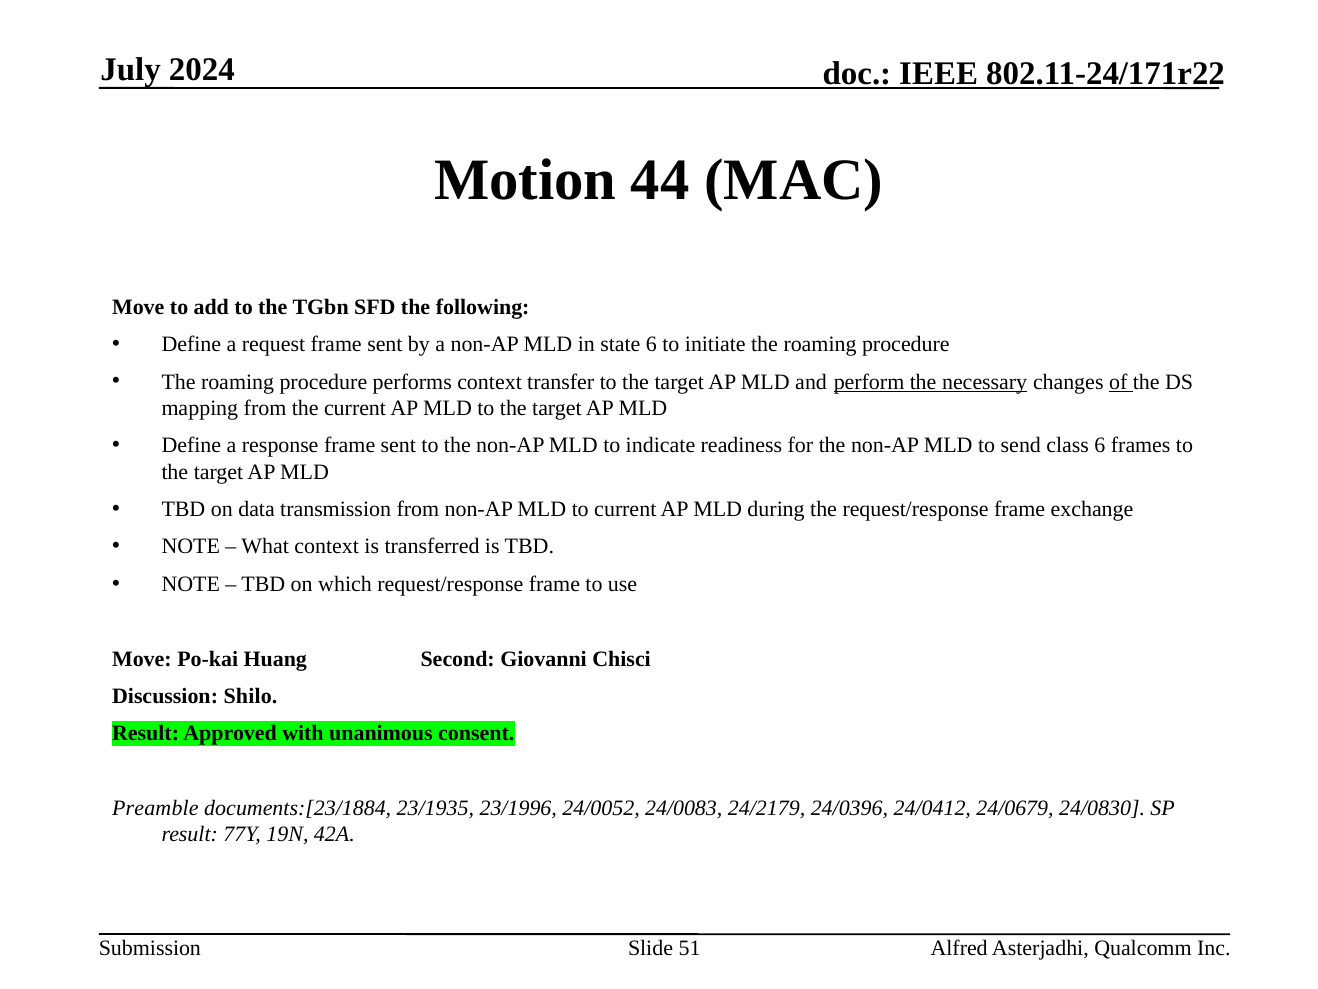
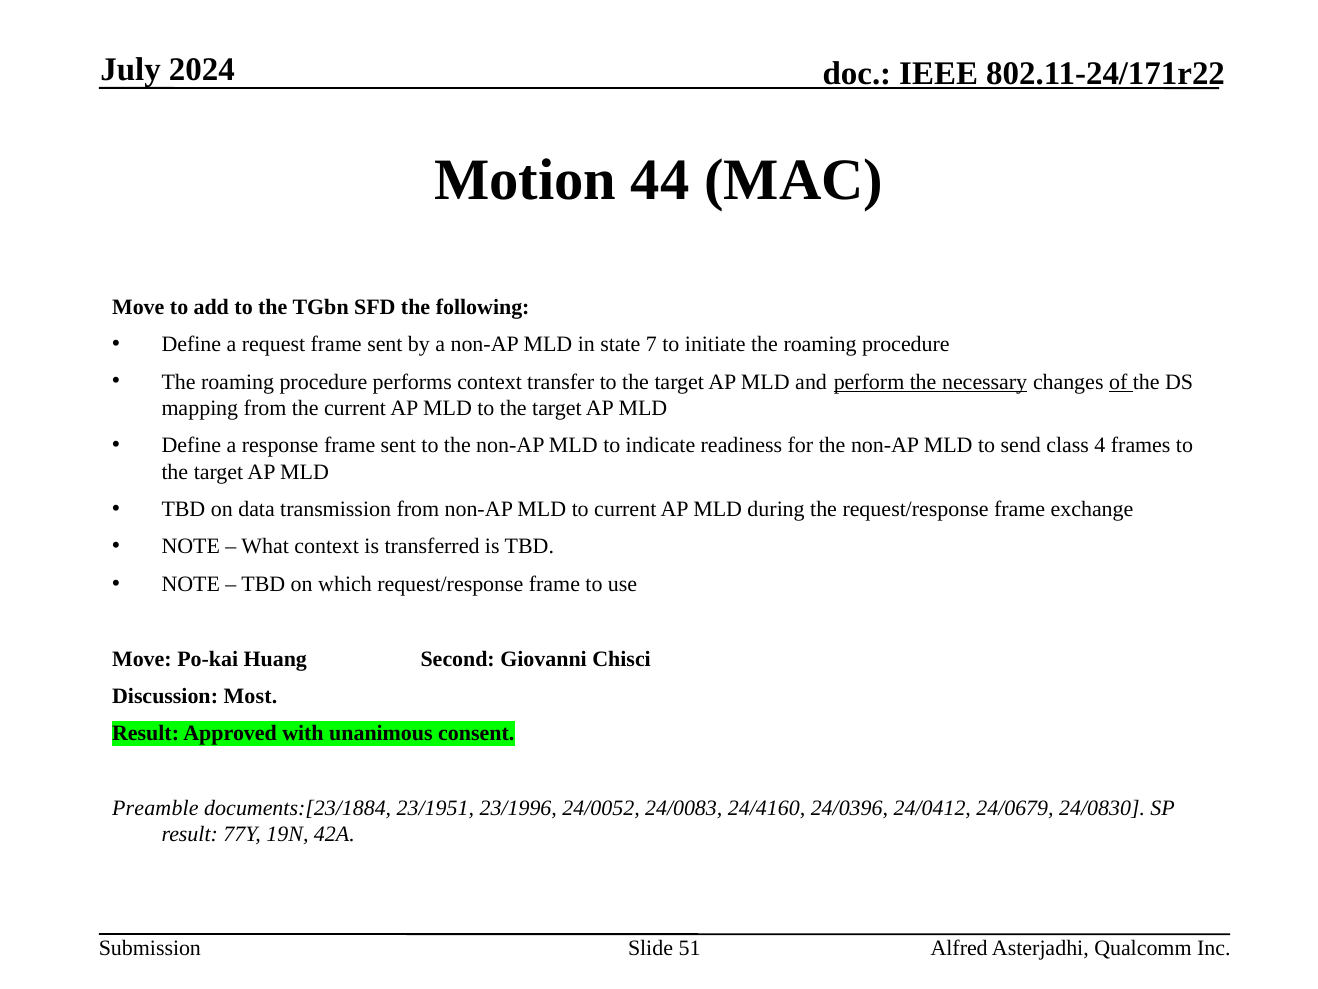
state 6: 6 -> 7 (651, 344)
class 6: 6 -> 4 (1100, 445)
Shilo: Shilo -> Most (250, 696)
23/1935: 23/1935 -> 23/1951 (435, 808)
24/2179: 24/2179 -> 24/4160 (767, 808)
